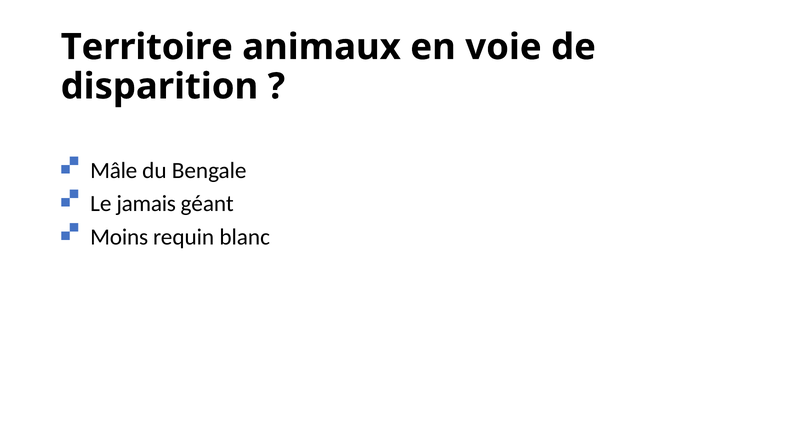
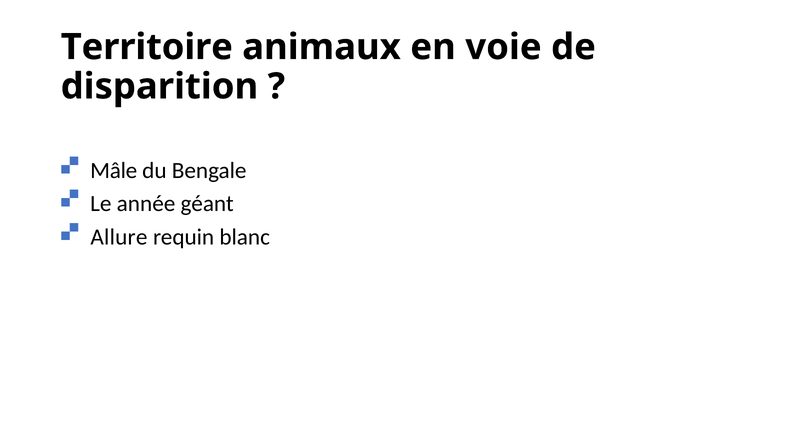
jamais: jamais -> année (146, 204)
Moins: Moins -> Allure (119, 238)
